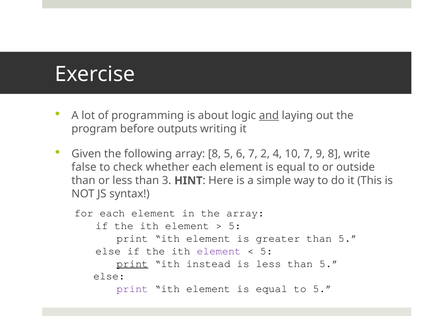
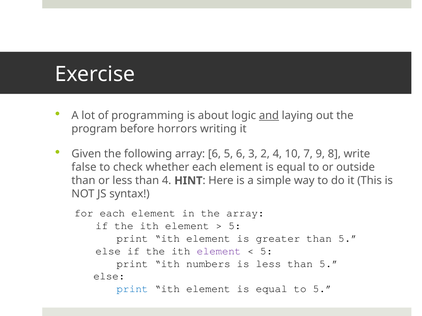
outputs: outputs -> horrors (177, 129)
array 8: 8 -> 6 (214, 154)
6 7: 7 -> 3 (253, 154)
than 3: 3 -> 4 (167, 181)
print underline: present -> none (132, 264)
instead: instead -> numbers (208, 264)
print colour: purple -> blue (132, 289)
